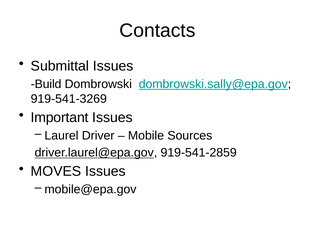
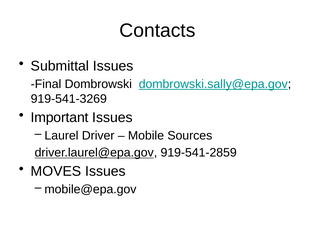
Build: Build -> Final (46, 84)
